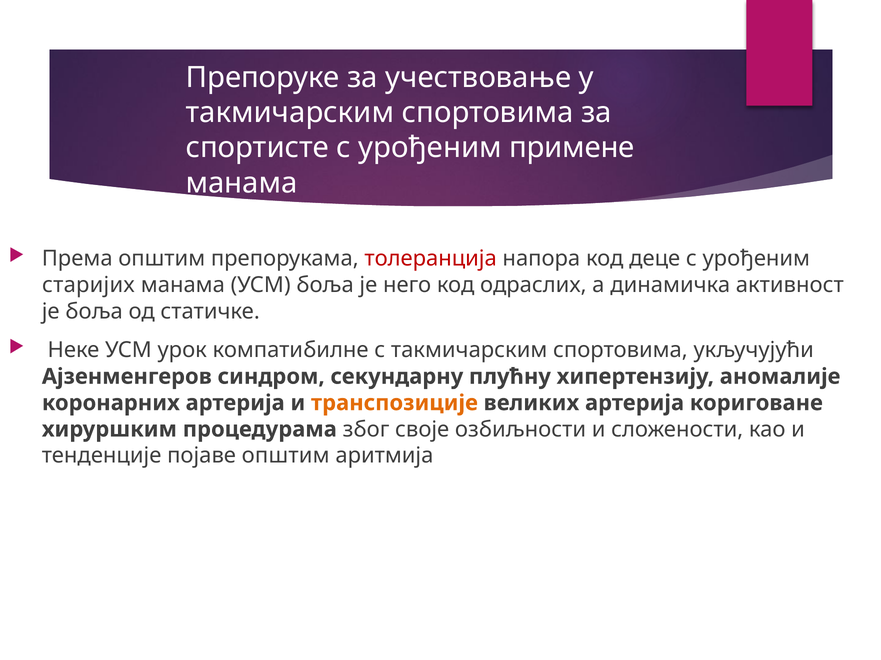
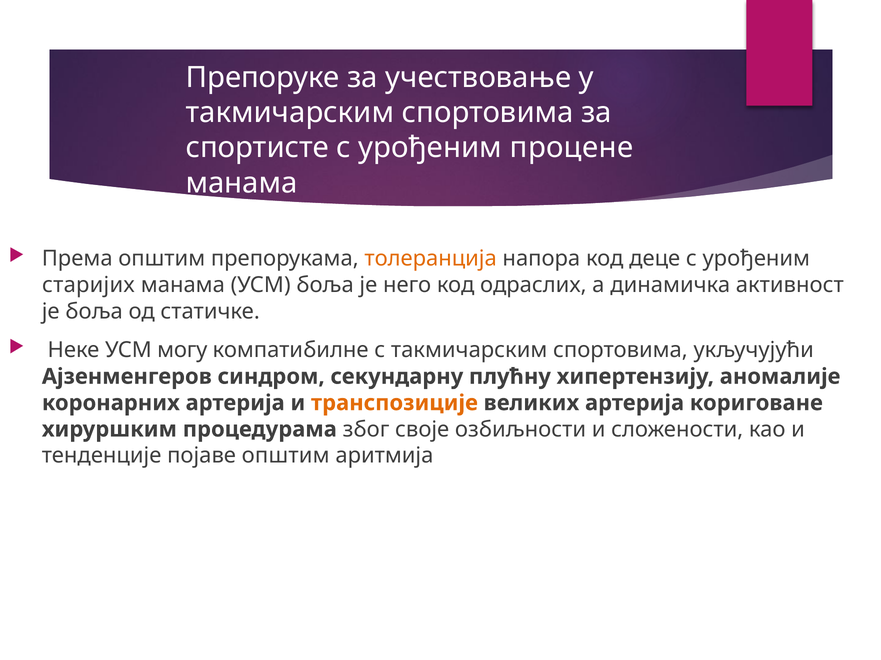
примене: примене -> процене (572, 148)
толеранција colour: red -> orange (431, 259)
урок: урок -> могу (182, 351)
